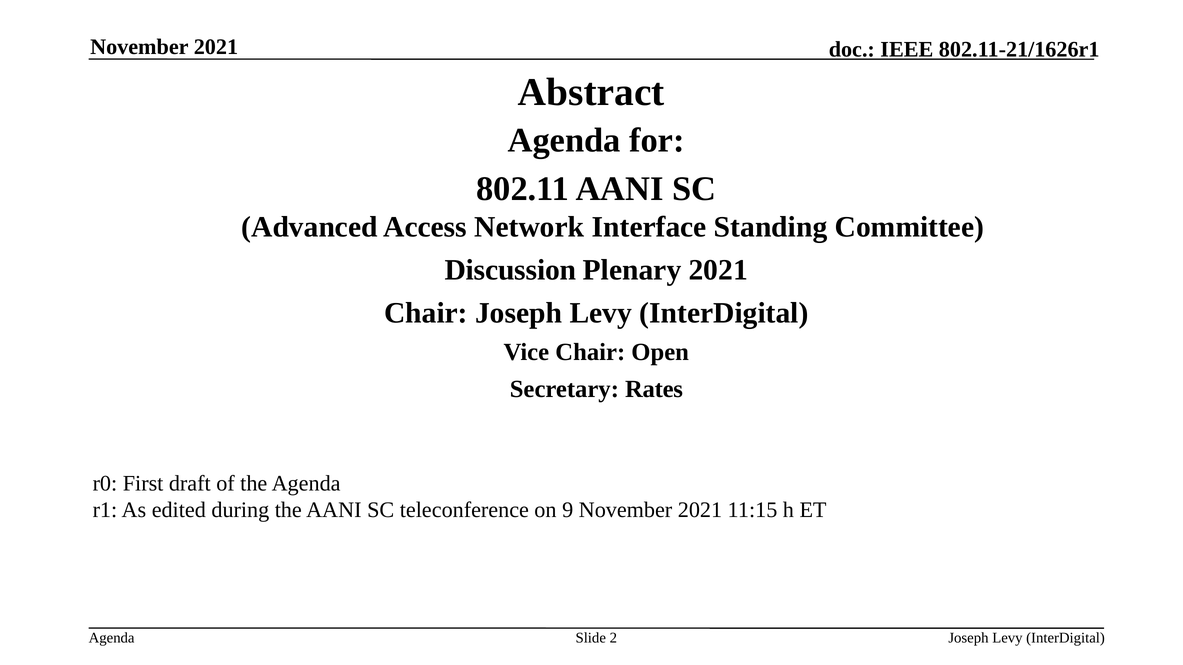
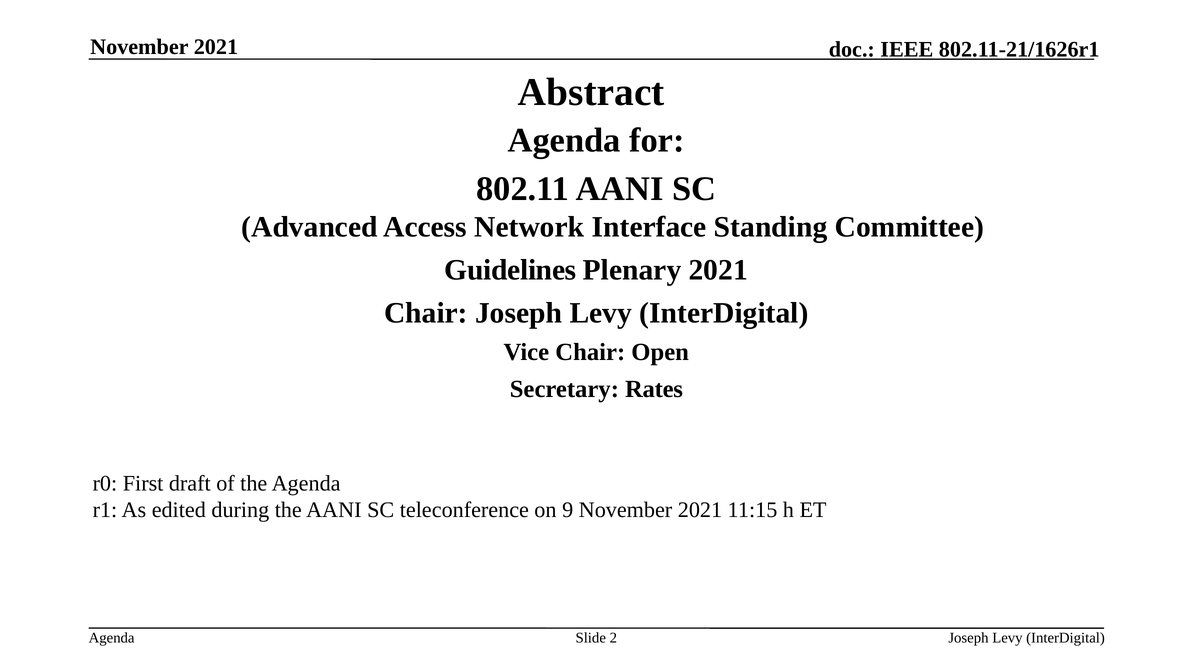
Discussion: Discussion -> Guidelines (510, 270)
